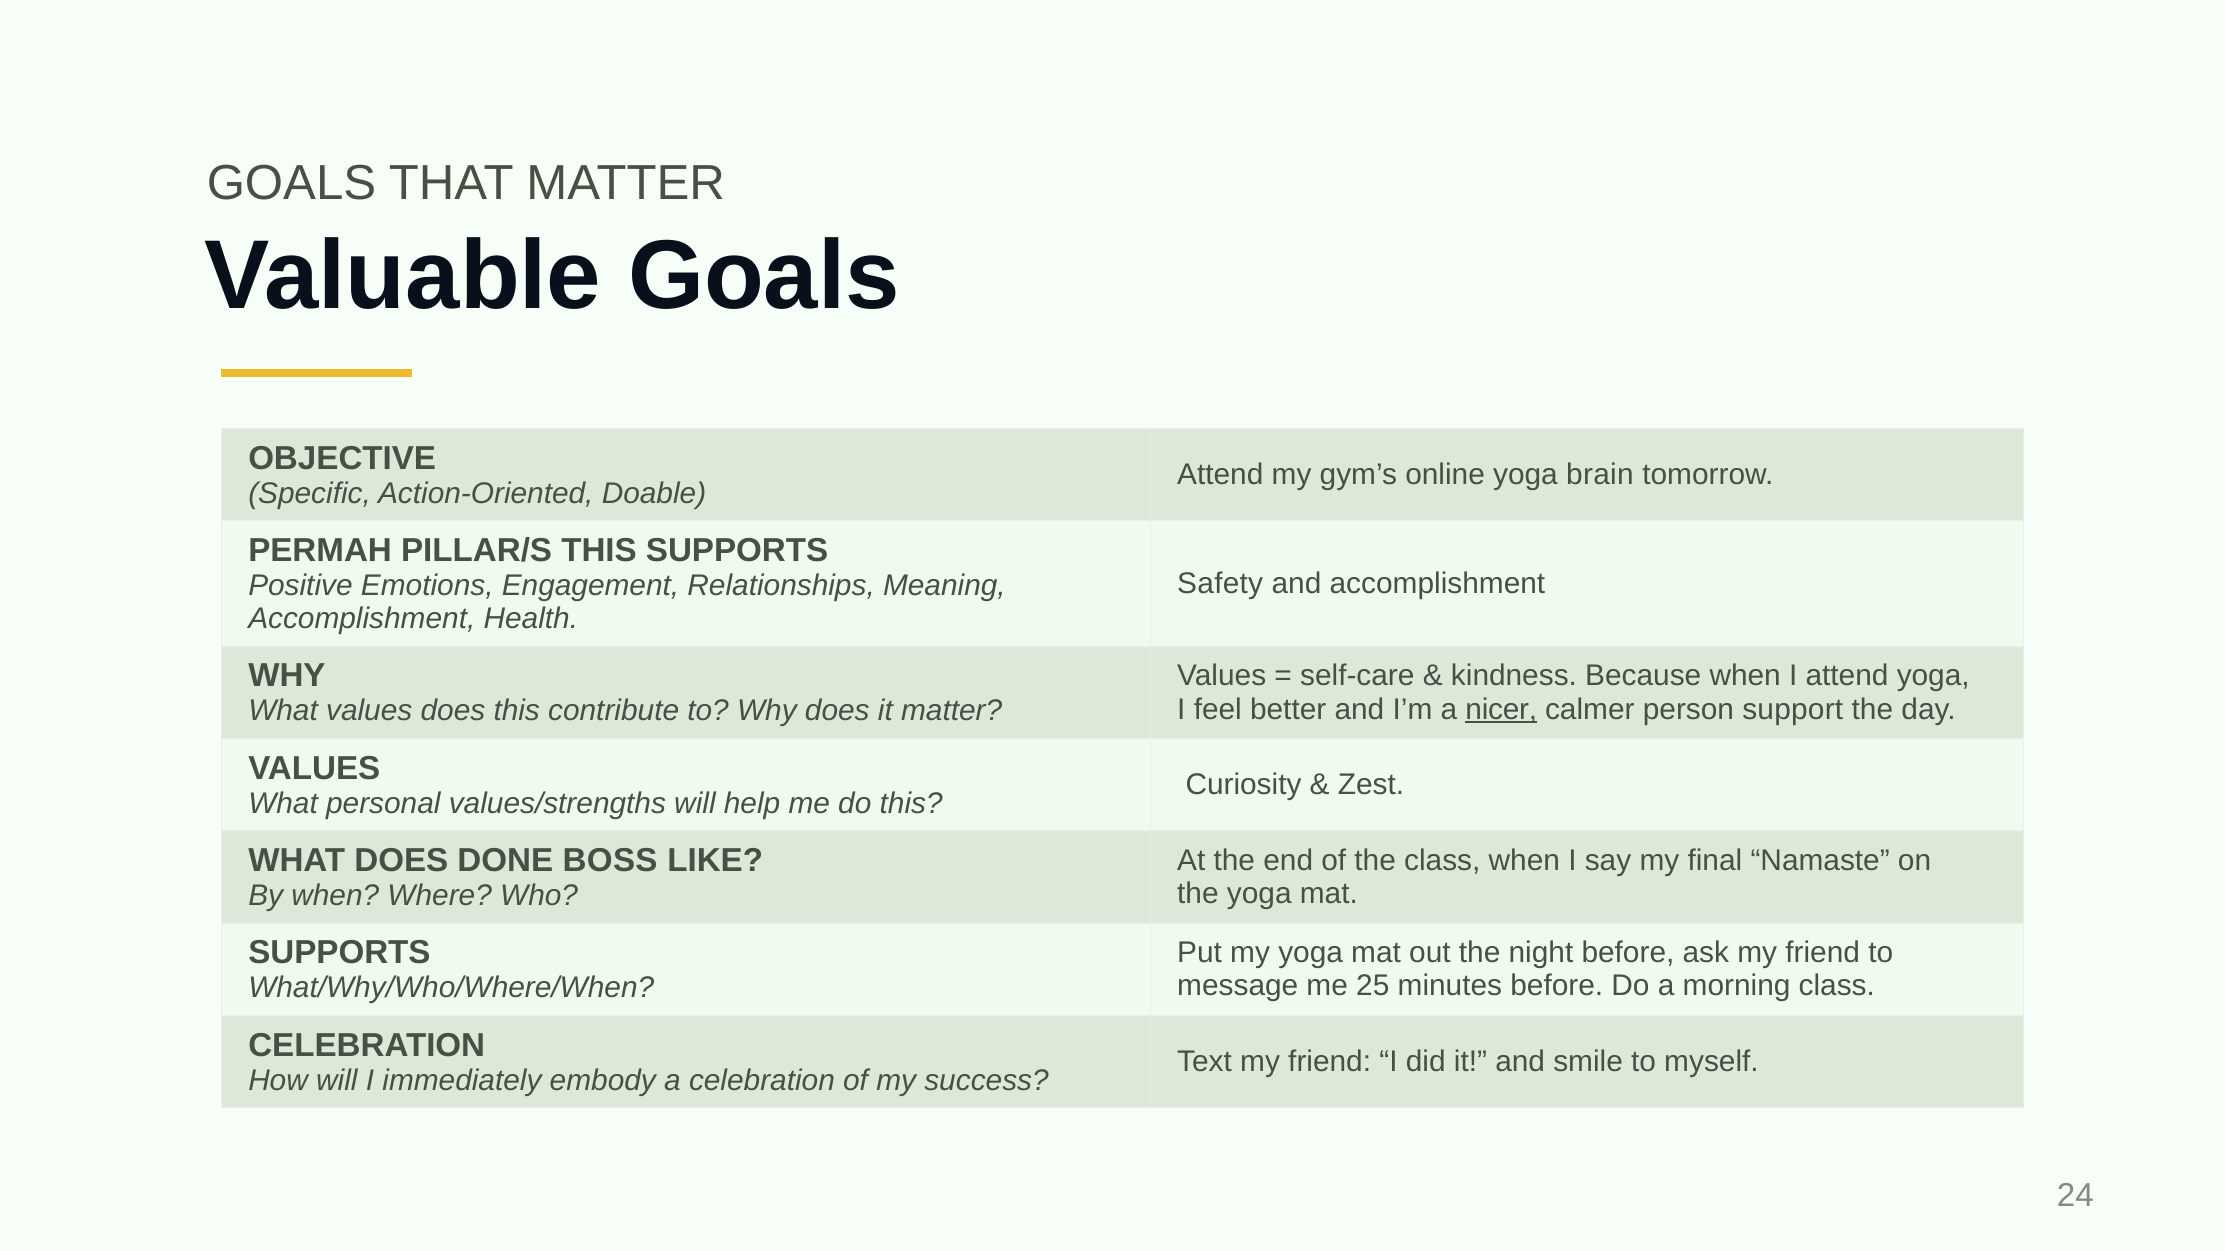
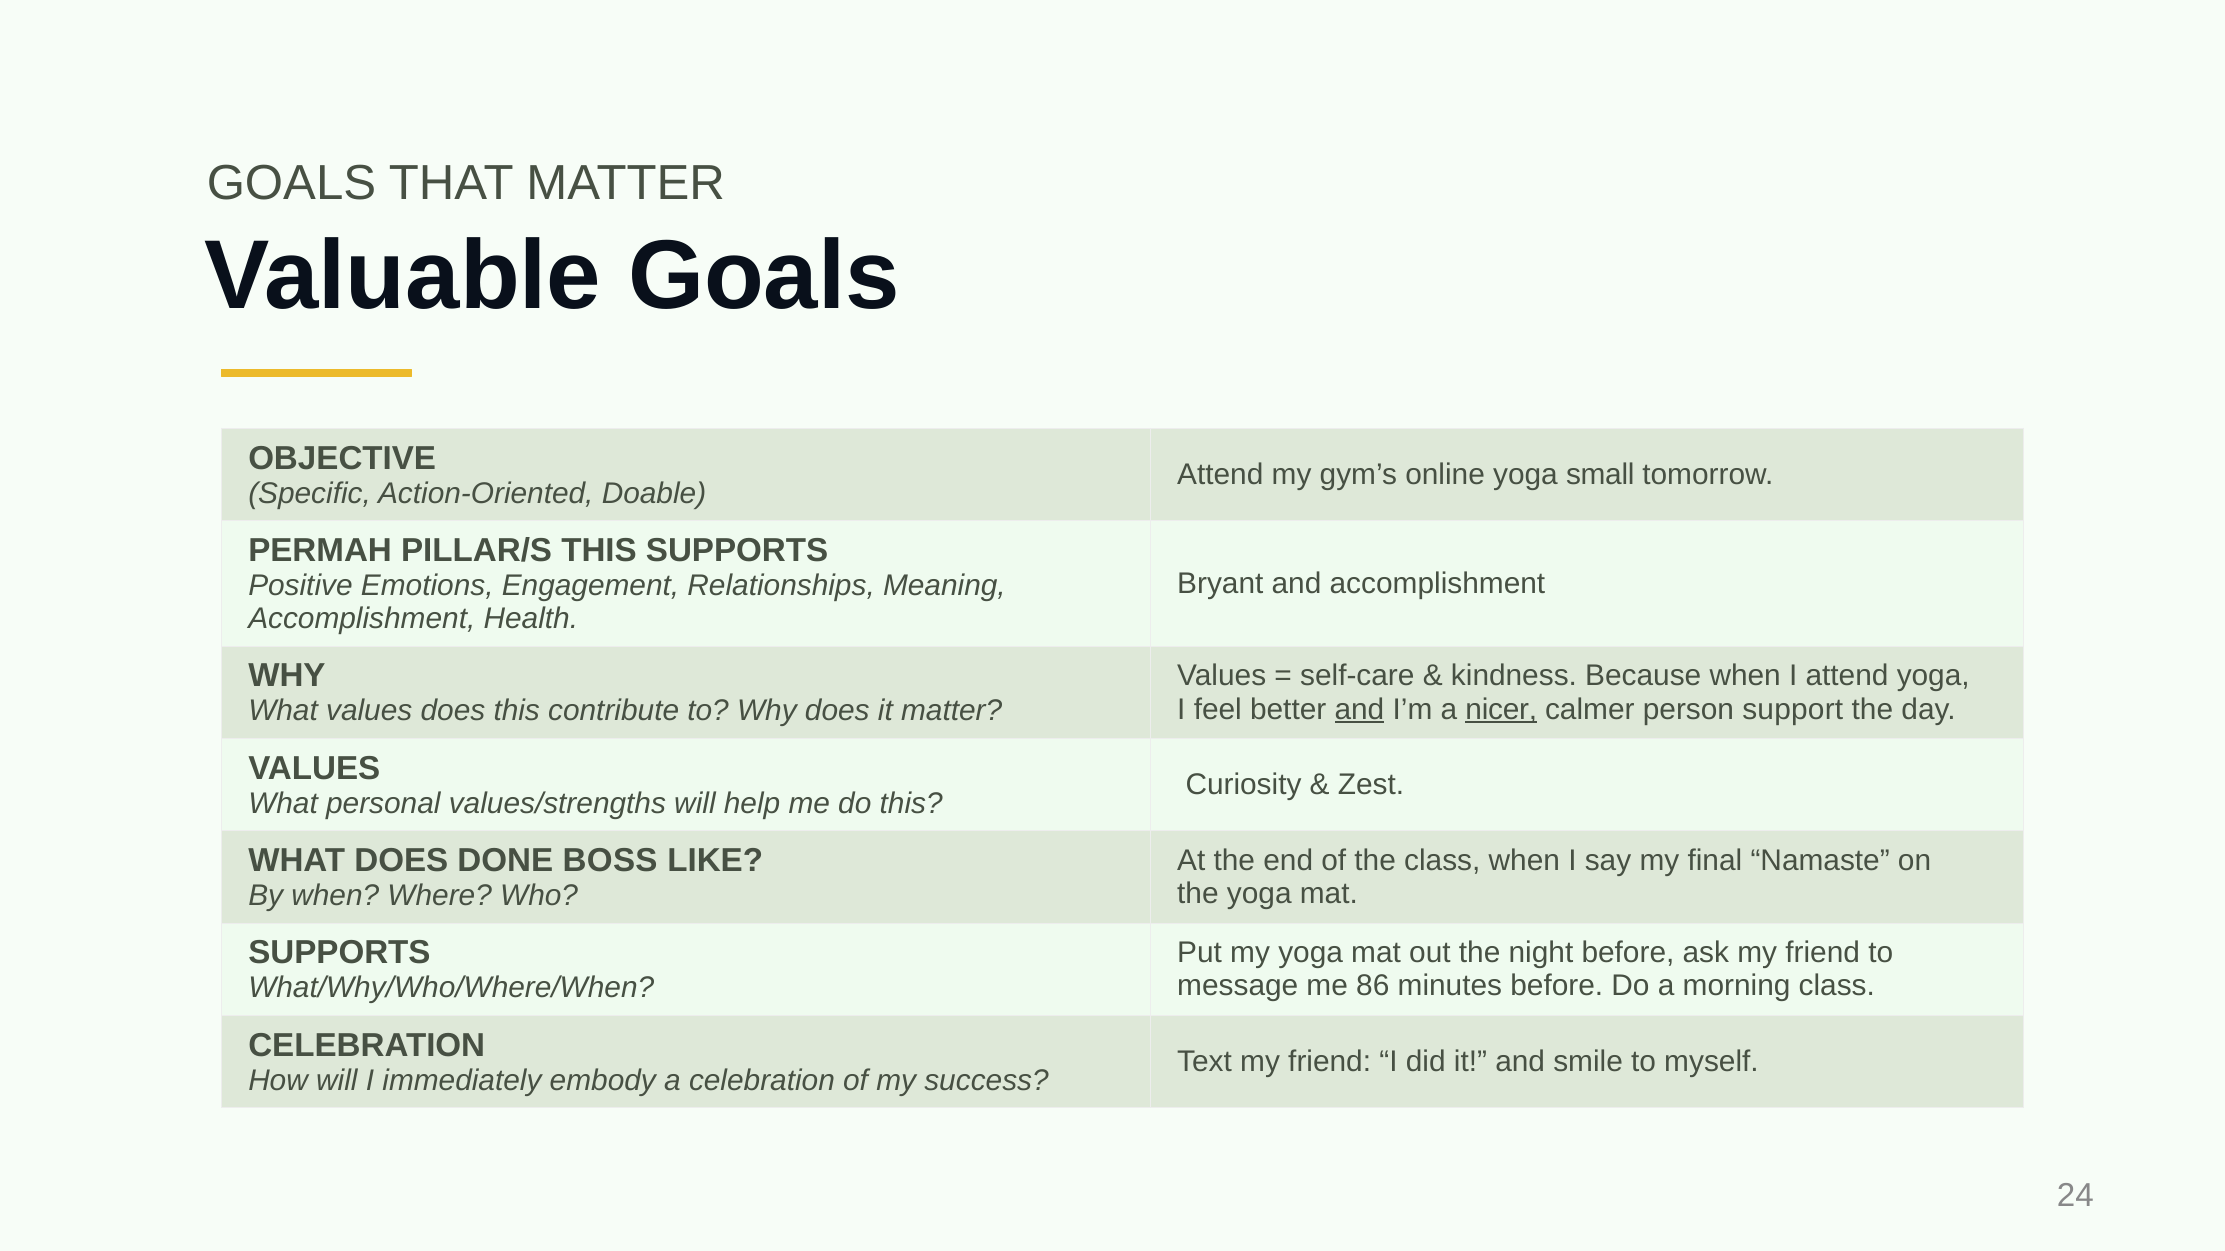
brain: brain -> small (1600, 475)
Safety: Safety -> Bryant (1220, 584)
and underline: none -> present (1359, 710)
25: 25 -> 86 (1373, 987)
